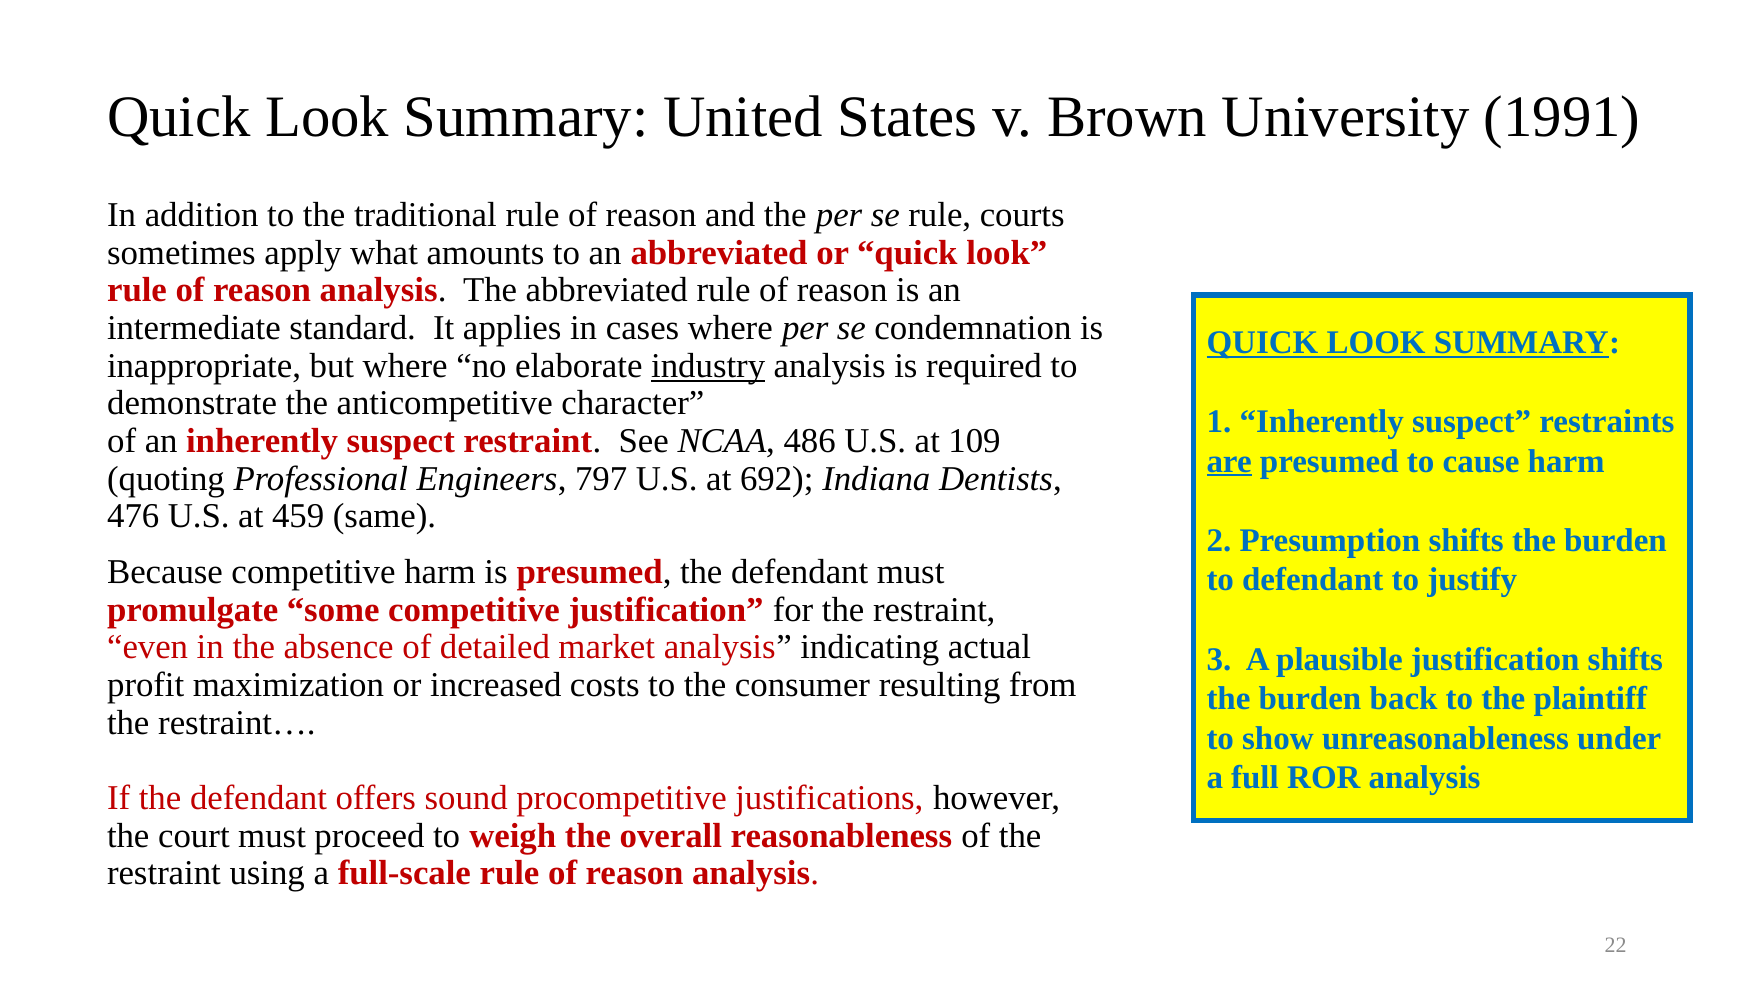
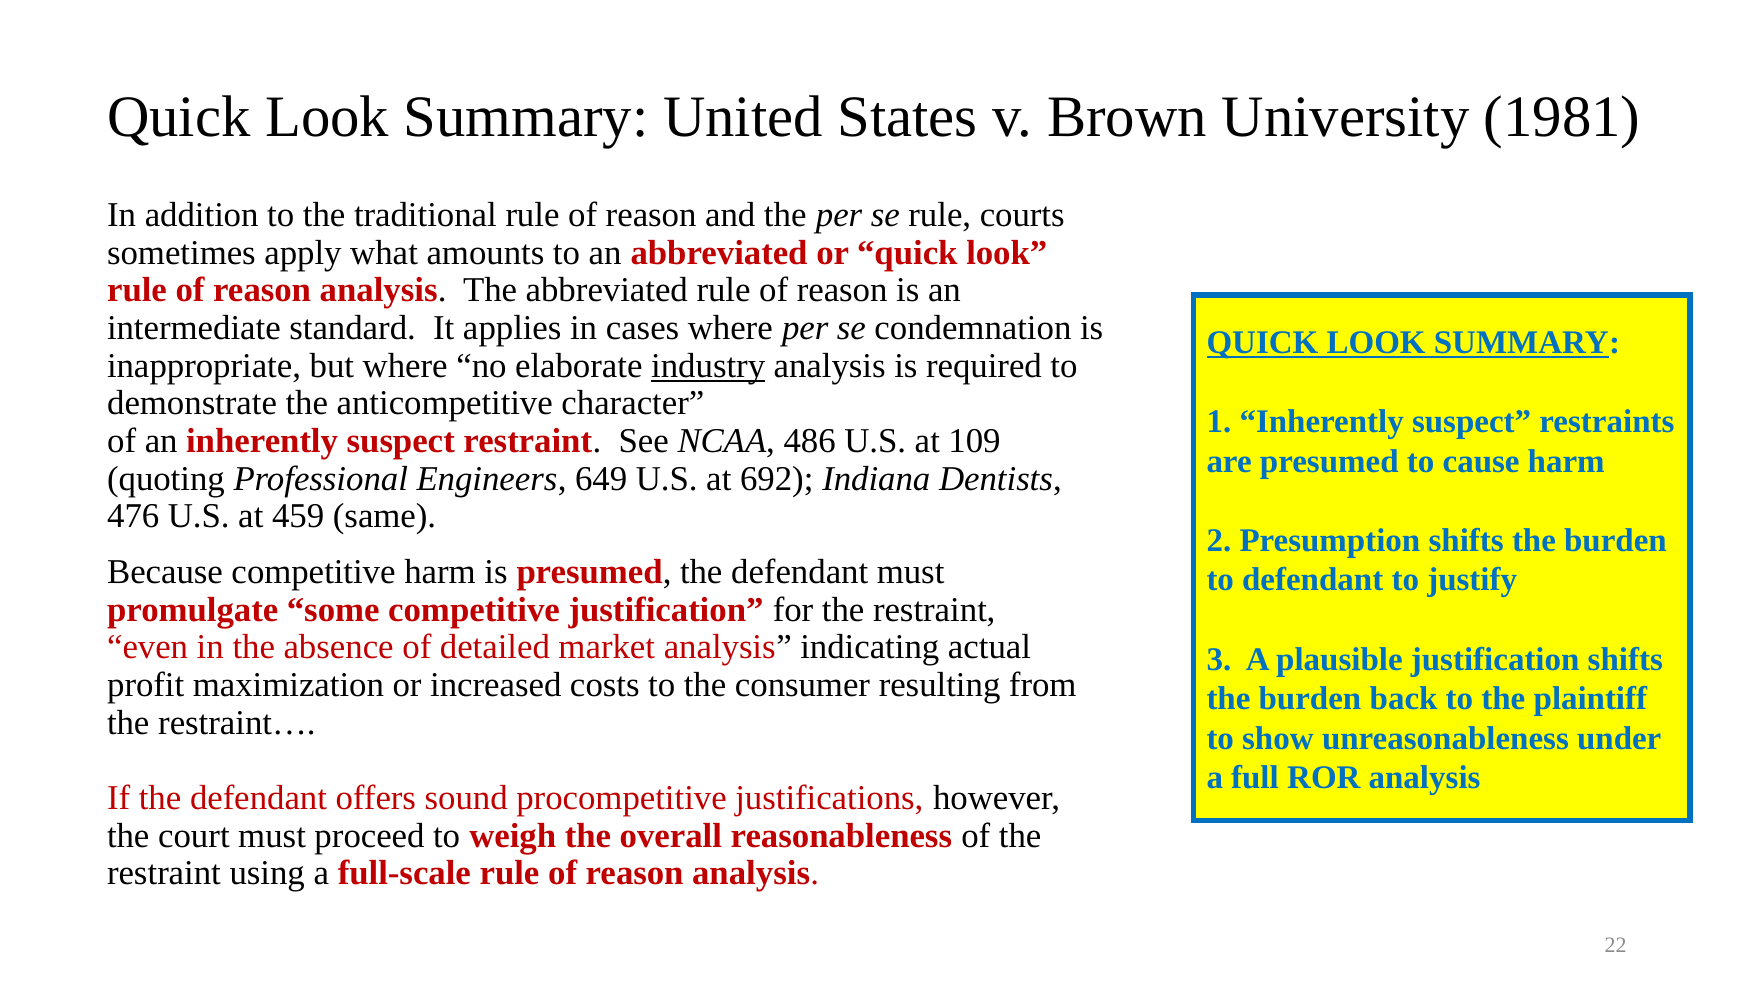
1991: 1991 -> 1981 (1562, 117)
are underline: present -> none (1229, 461)
797: 797 -> 649 (601, 479)
